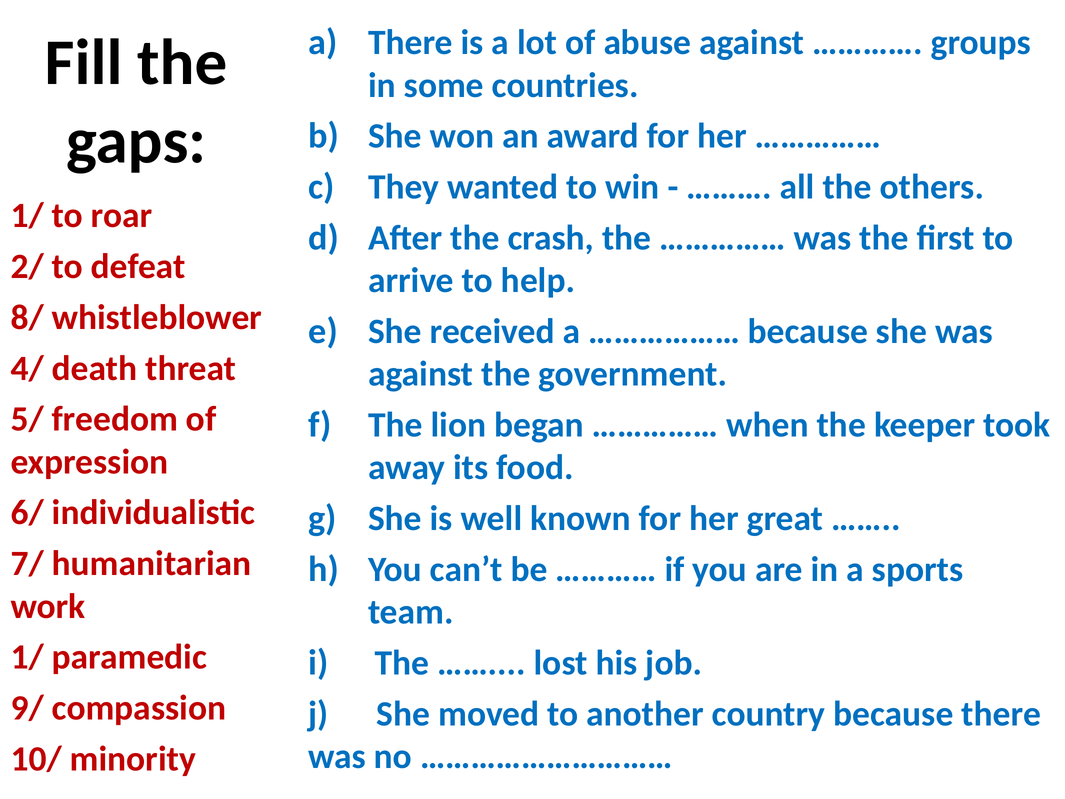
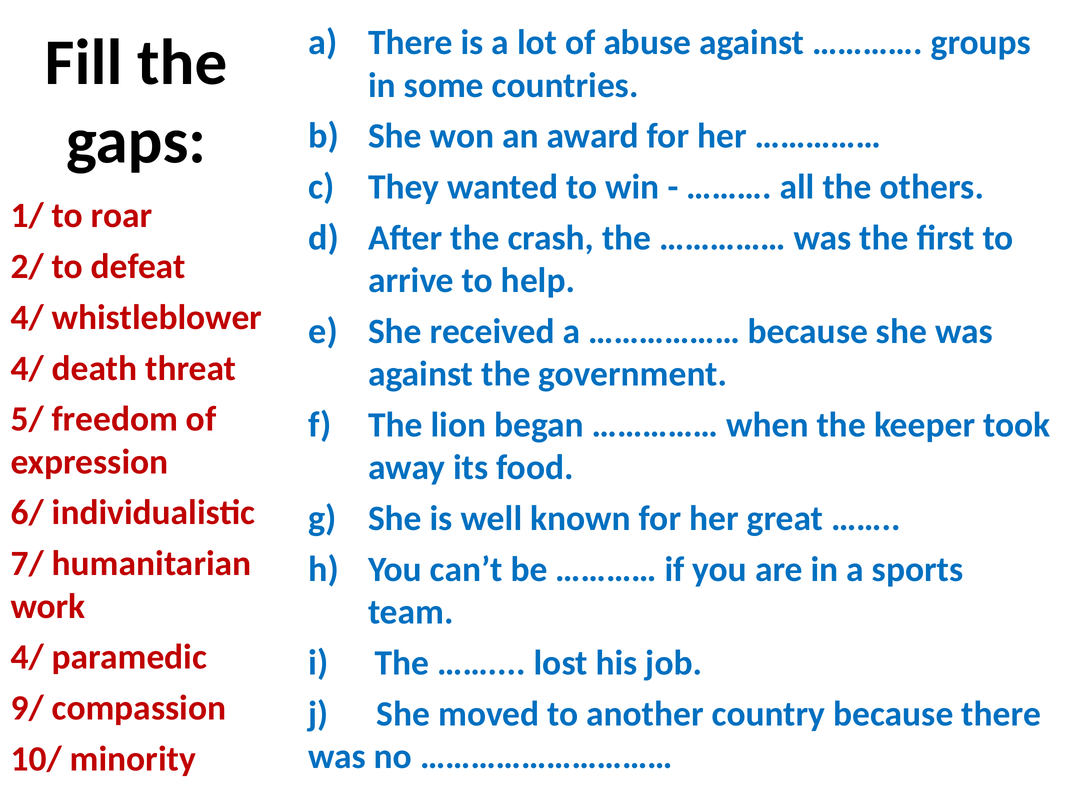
8/: 8/ -> 4/ (27, 317)
1/: 1/ -> 4/ (27, 657)
